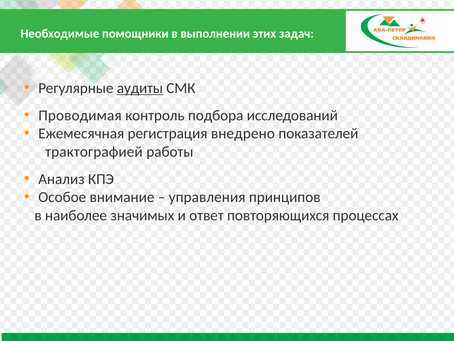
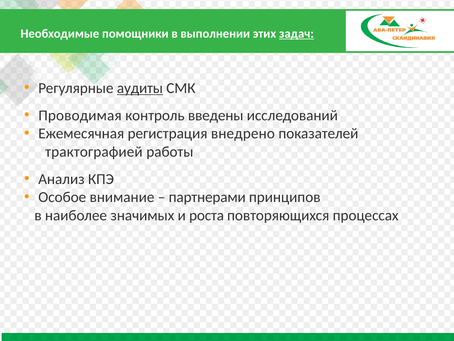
задач underline: none -> present (296, 34)
подбора: подбора -> введены (216, 115)
управления: управления -> партнерами (207, 197)
ответ: ответ -> роста (207, 215)
